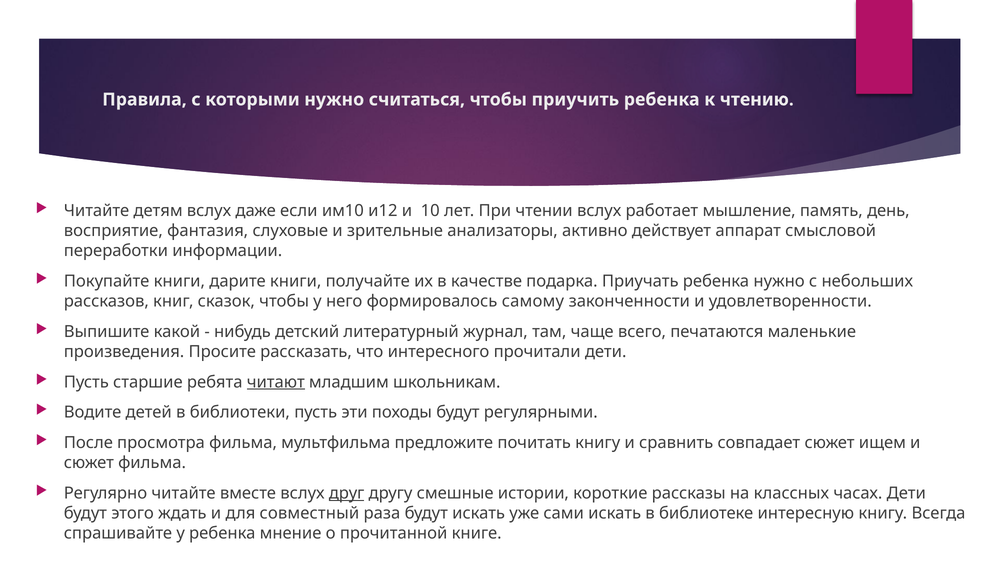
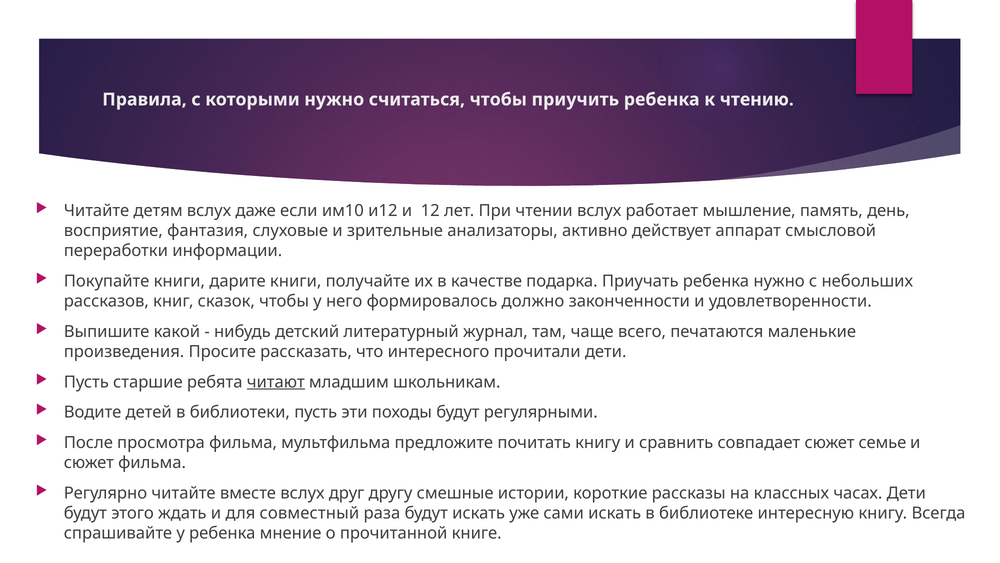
10: 10 -> 12 (430, 210)
самому: самому -> должно (533, 301)
ищем: ищем -> семье (882, 443)
друг underline: present -> none (347, 493)
